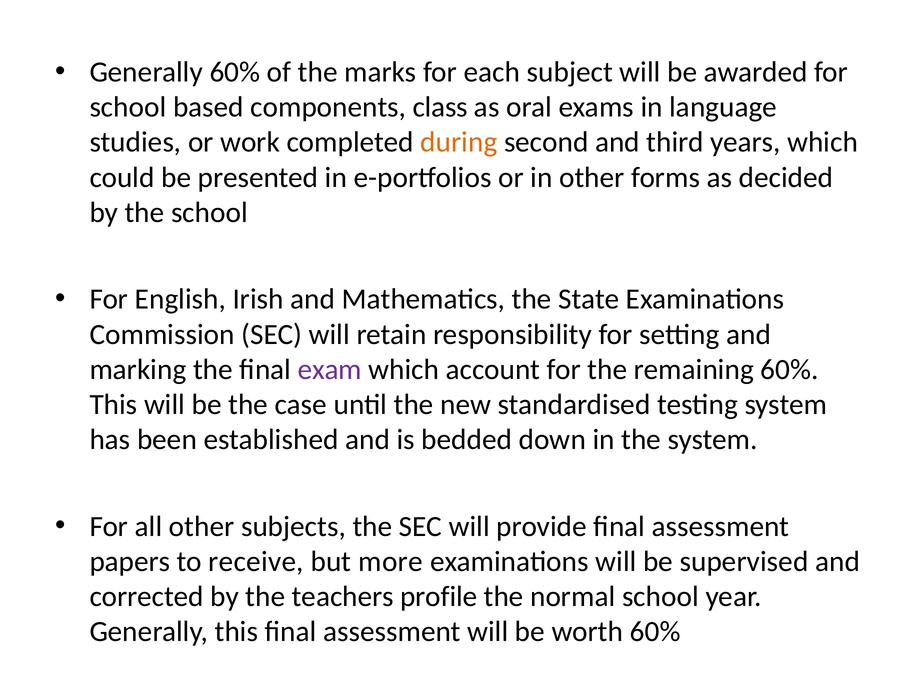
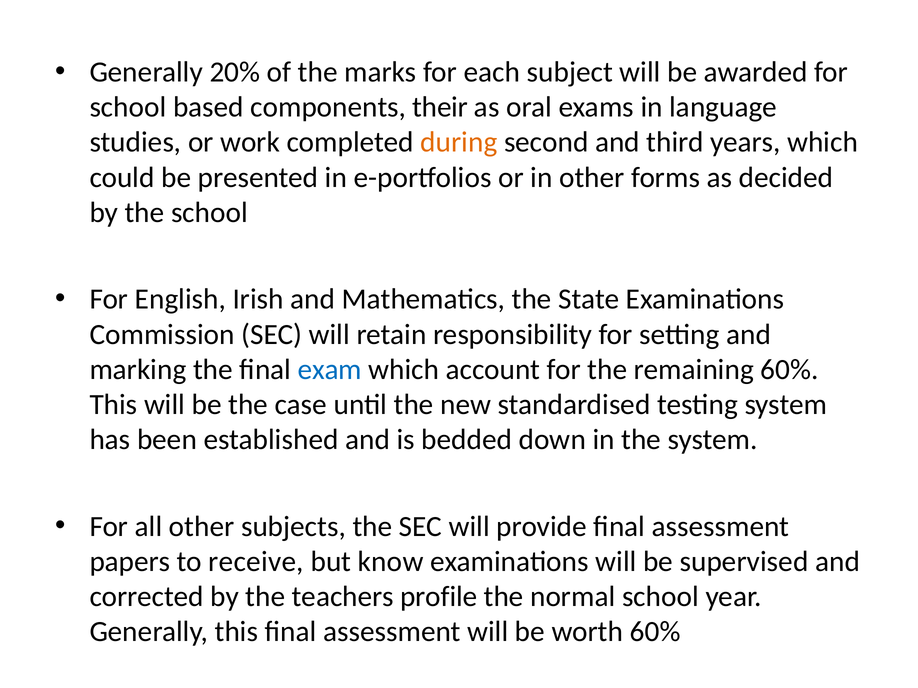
Generally 60%: 60% -> 20% (235, 72)
class: class -> their (440, 107)
exam colour: purple -> blue (330, 370)
more: more -> know (391, 562)
